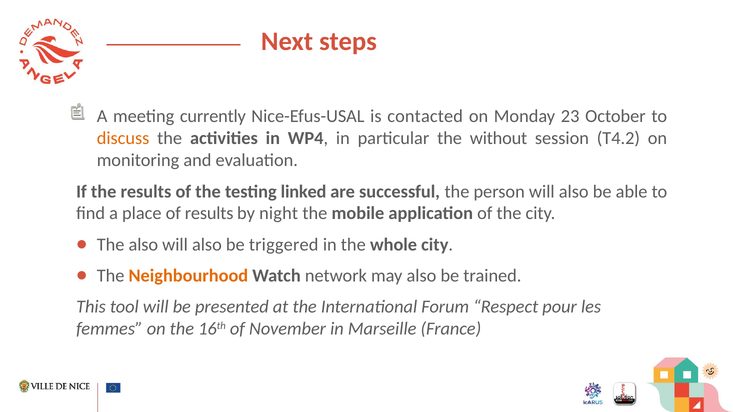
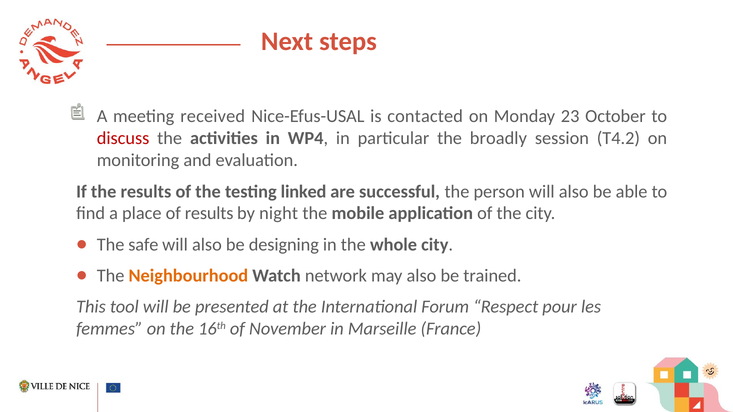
currently: currently -> received (213, 116)
discuss colour: orange -> red (123, 138)
without: without -> broadly (498, 138)
The also: also -> safe (143, 245)
triggered: triggered -> designing (284, 245)
